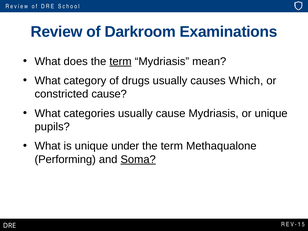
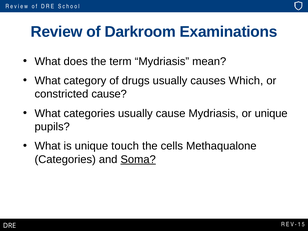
term underline: present -> none (121, 61)
under: under -> touch (125, 146)
term: term -> cells (172, 146)
Performing: Performing -> Categories (65, 159)
